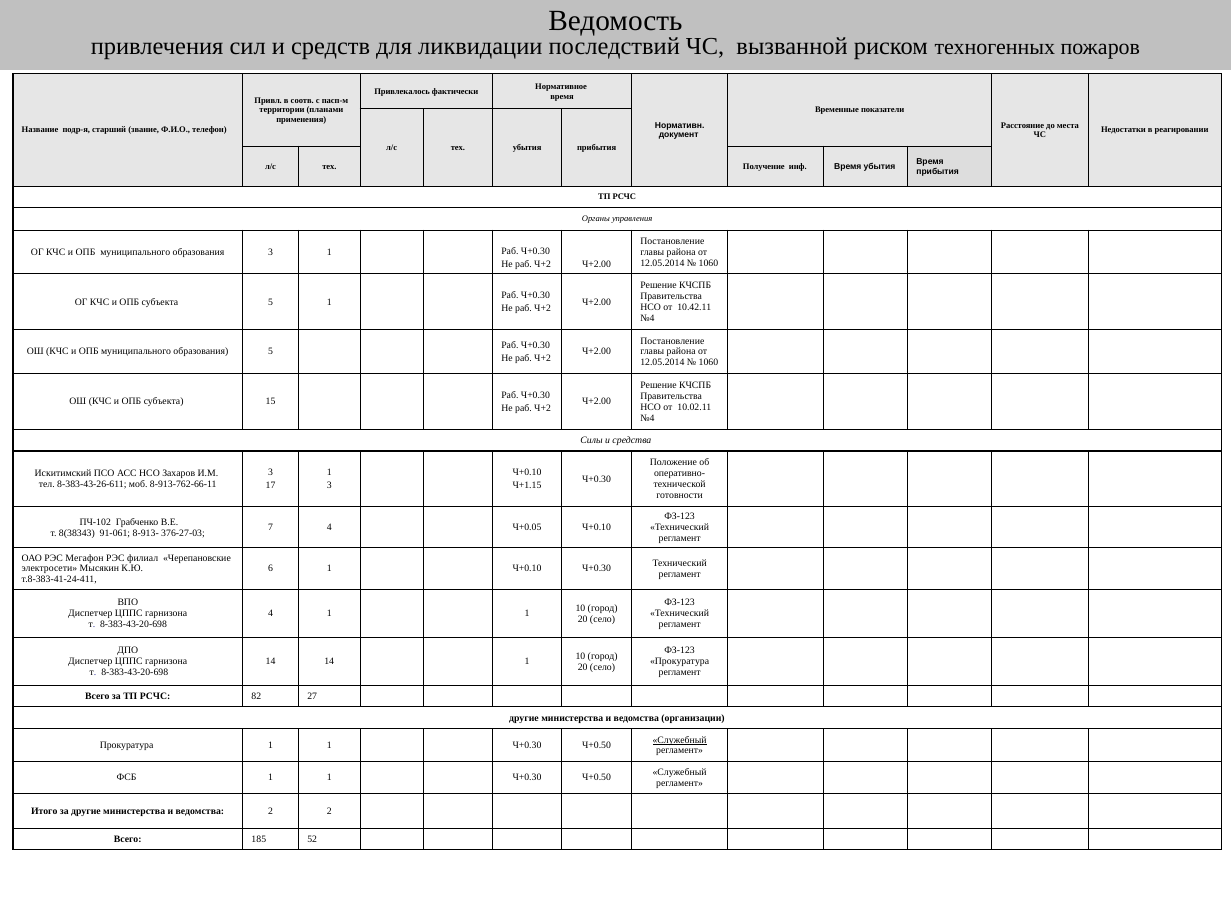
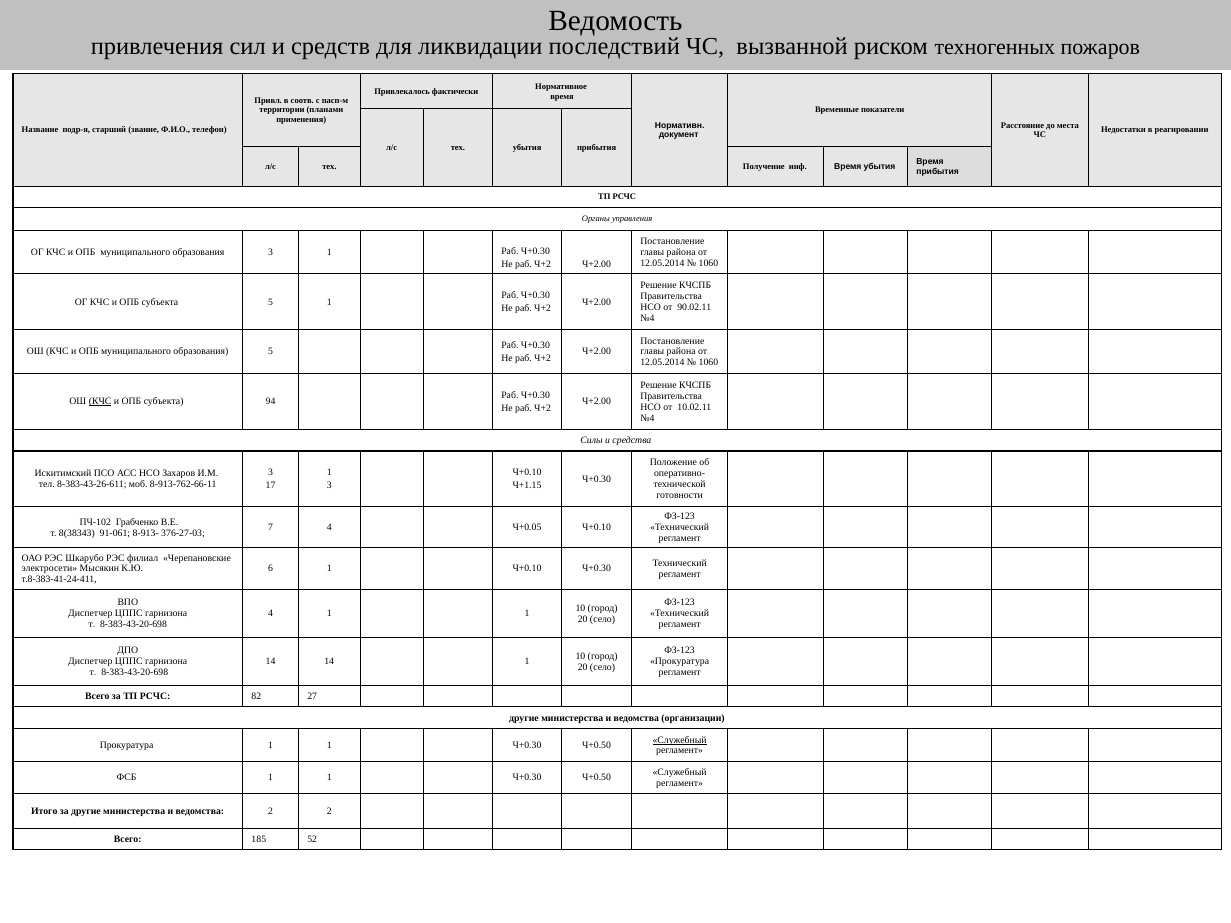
10.42.11: 10.42.11 -> 90.02.11 (694, 307)
КЧС underline: none -> present (100, 402)
15: 15 -> 94 (271, 402)
Мегафон: Мегафон -> Шкарубо (85, 558)
